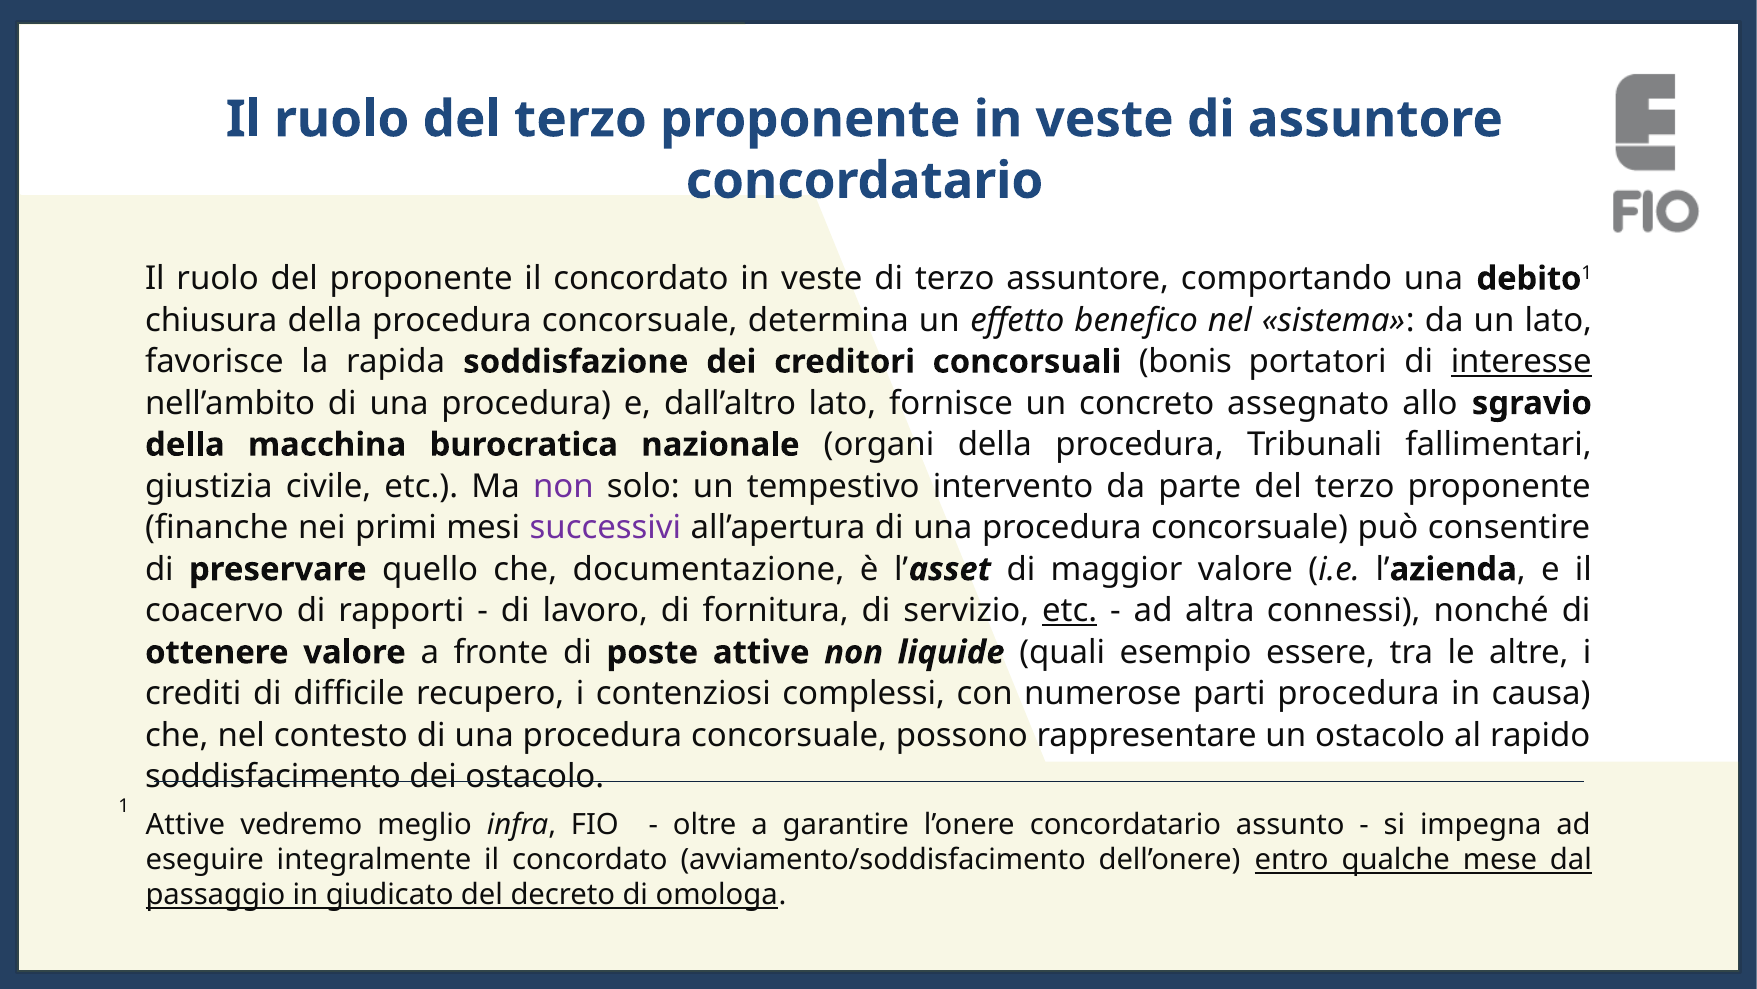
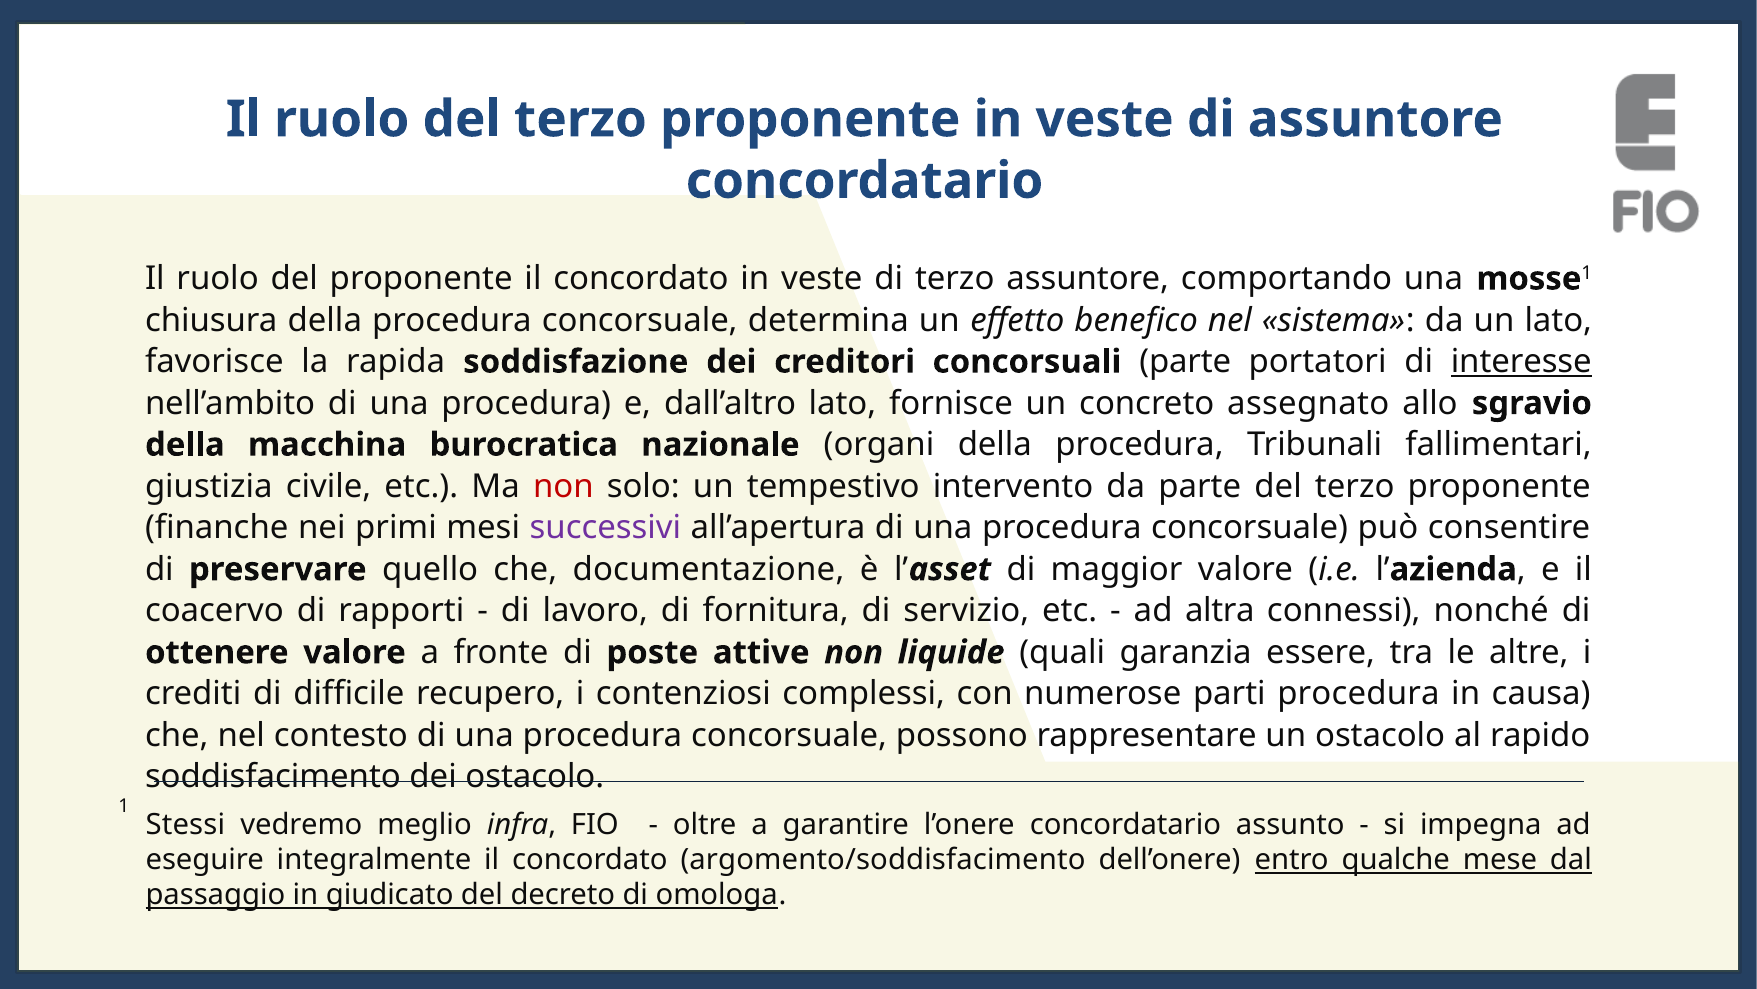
debito: debito -> mosse (1529, 278)
concorsuali bonis: bonis -> parte (1185, 361)
non colour: purple -> red (563, 486)
etc underline: present -> none (1070, 610)
esempio: esempio -> garanzia (1186, 652)
Attive: Attive -> Stessi (185, 824)
avviamento/soddisfacimento: avviamento/soddisfacimento -> argomento/soddisfacimento (883, 859)
